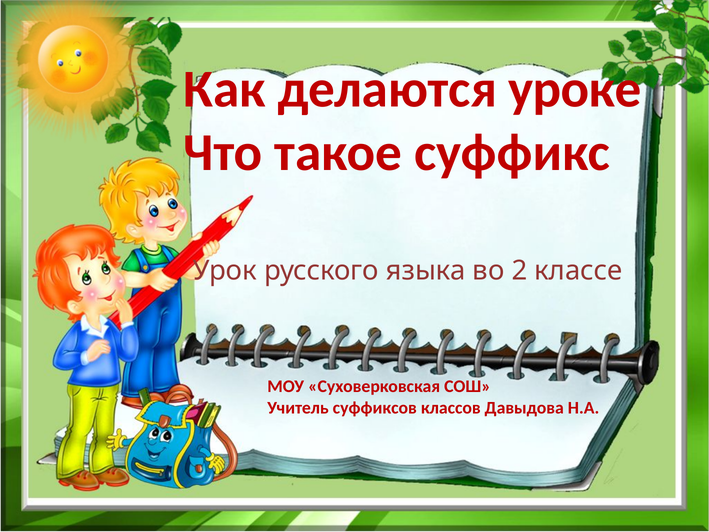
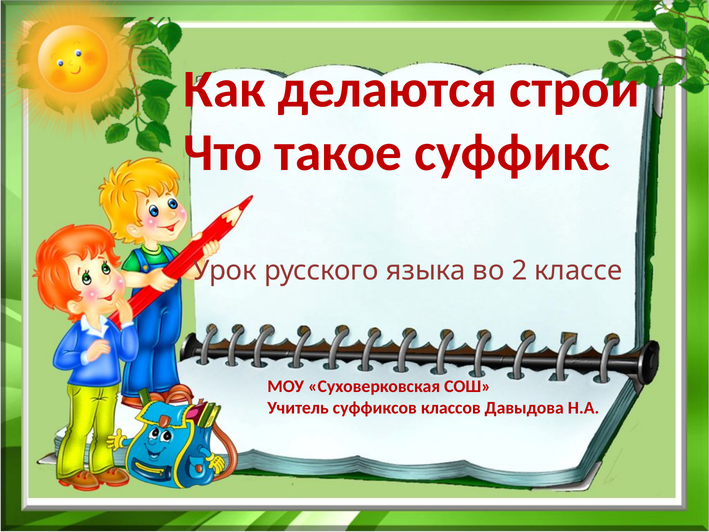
уроке: уроке -> строи (574, 89)
